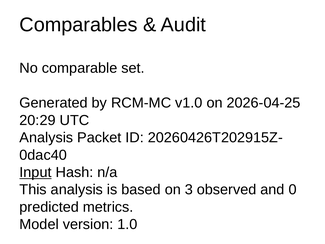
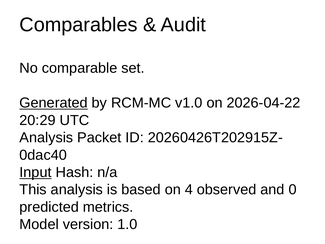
Generated underline: none -> present (54, 103)
2026-04-25: 2026-04-25 -> 2026-04-22 (264, 103)
3: 3 -> 4 (189, 190)
